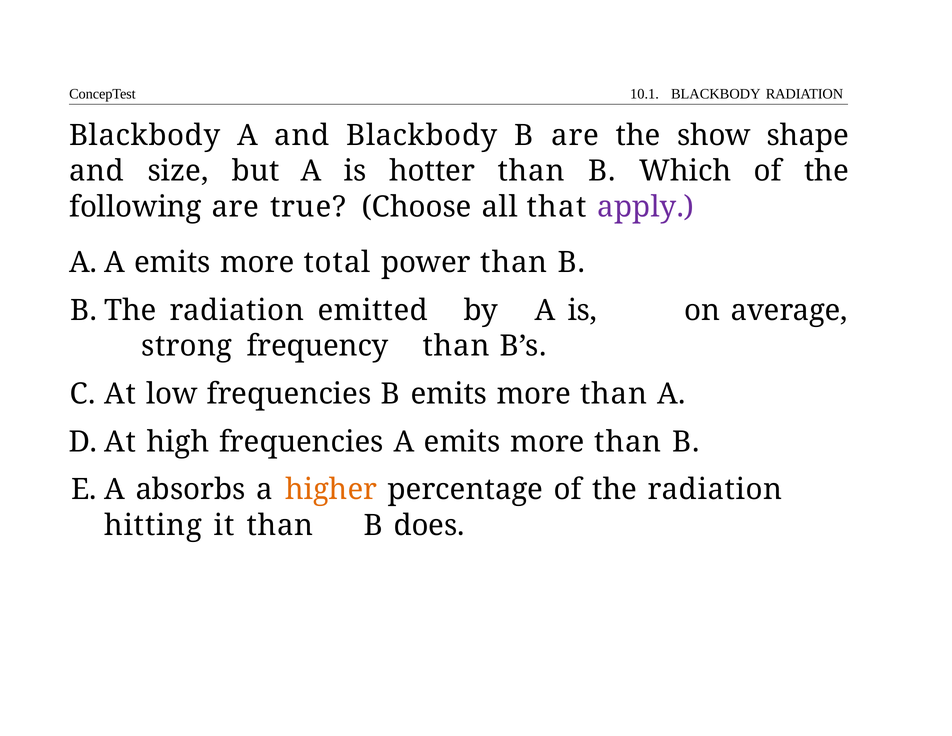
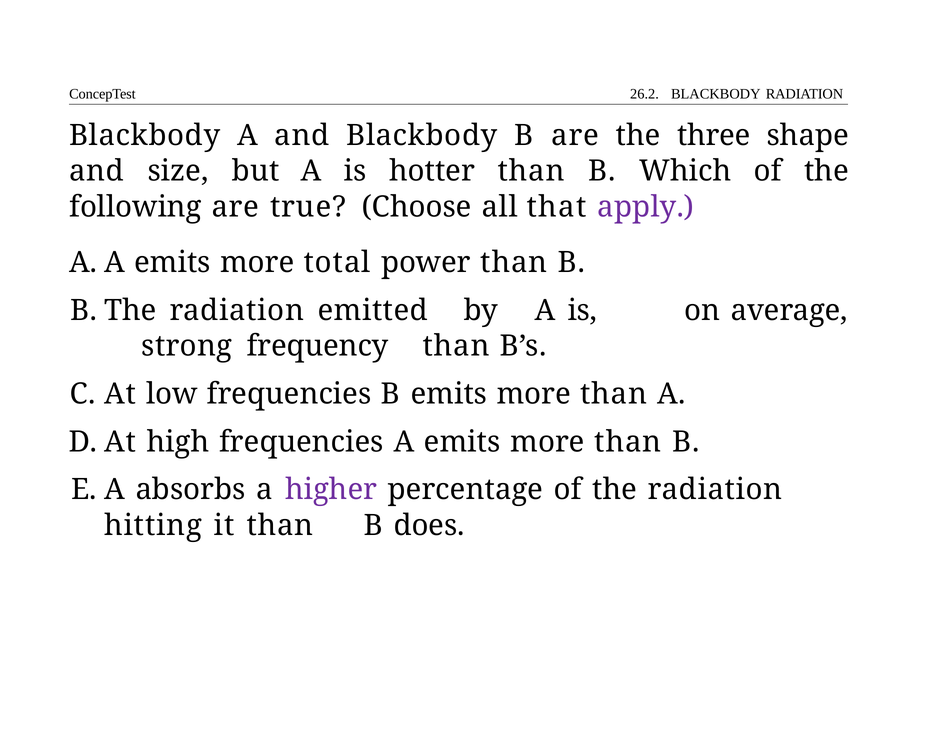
10.1: 10.1 -> 26.2 (645, 94)
show: show -> three (714, 135)
higher colour: orange -> purple (331, 489)
